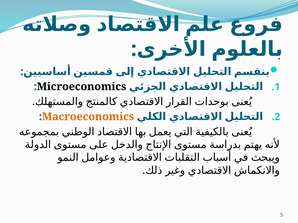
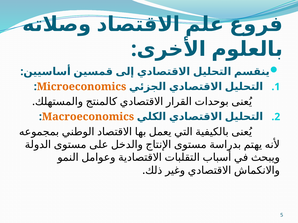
Microeconomics colour: black -> orange (82, 87)
